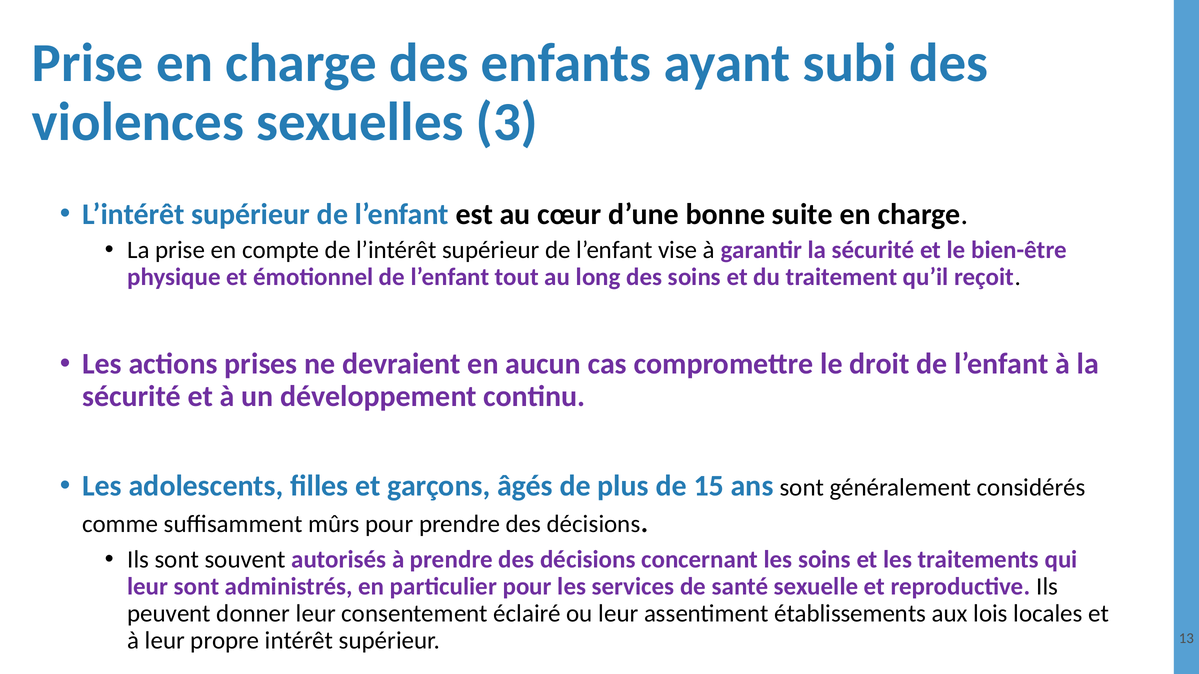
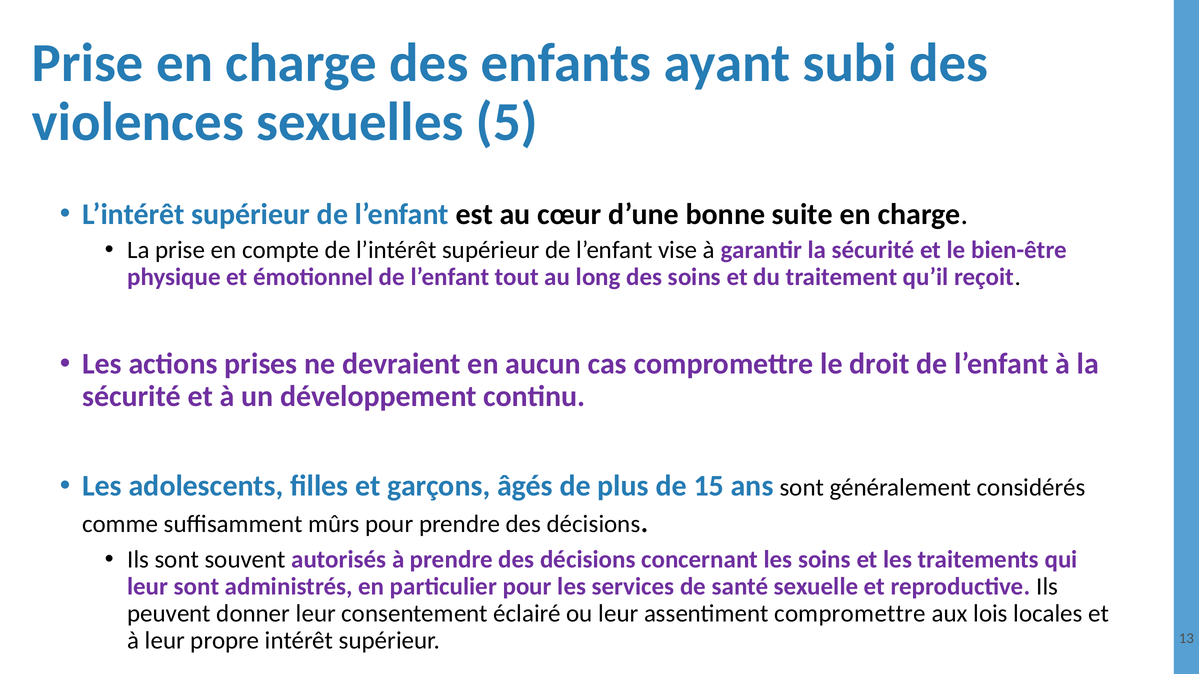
3: 3 -> 5 (507, 122)
assentiment établissements: établissements -> compromettre (850, 614)
